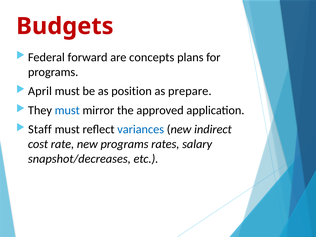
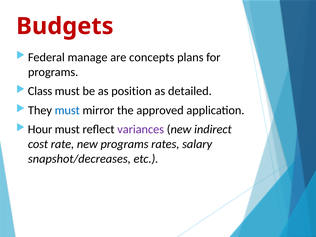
forward: forward -> manage (88, 57)
April: April -> Class (40, 91)
prepare: prepare -> detailed (190, 91)
Staff: Staff -> Hour (40, 129)
variances colour: blue -> purple (141, 129)
